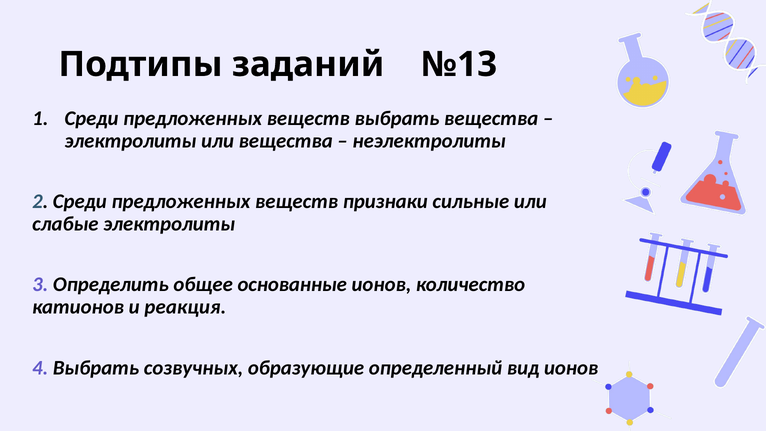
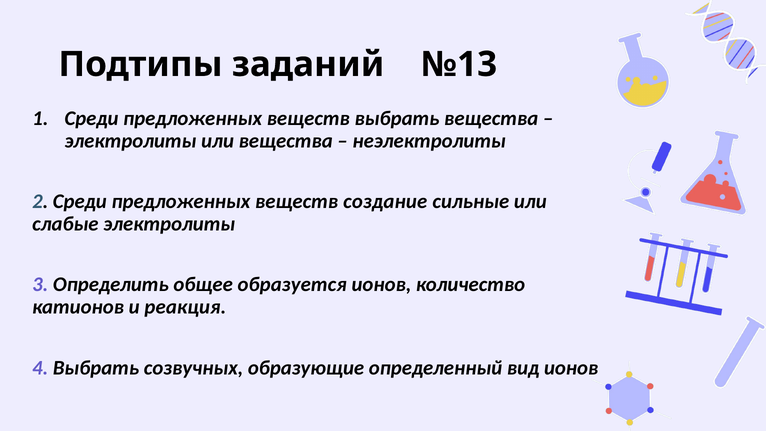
признаки: признаки -> создание (385, 201)
основанные: основанные -> образуется (292, 285)
